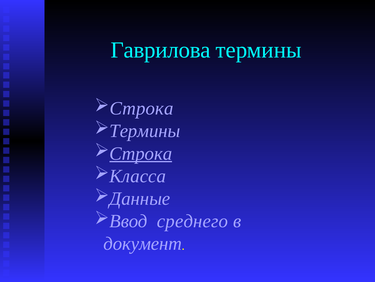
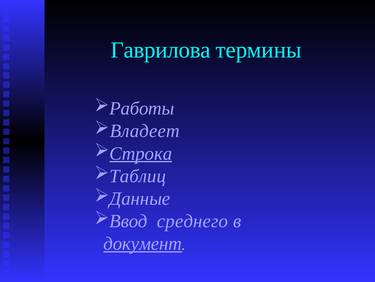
Строка: Строка -> Работы (142, 108)
Термины: Термины -> Владеет (145, 131)
Класса: Класса -> Таблиц (138, 176)
документ underline: none -> present (143, 243)
